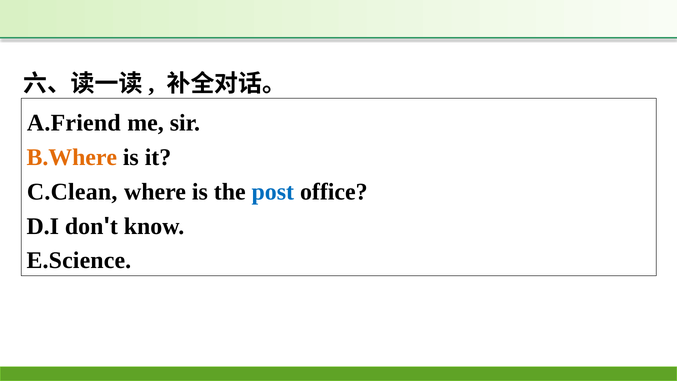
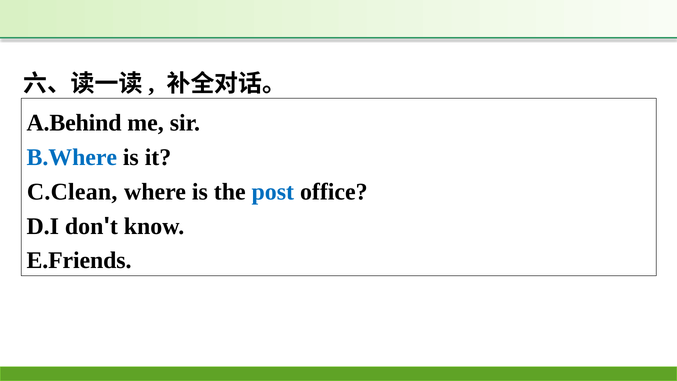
A.Friend: A.Friend -> A.Behind (74, 123)
B.Where colour: orange -> blue (72, 157)
E.Science: E.Science -> E.Friends (79, 260)
